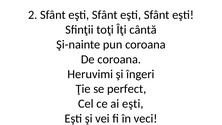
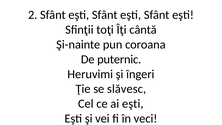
De coroana: coroana -> puternic (119, 59)
perfect: perfect -> slăvesc (127, 89)
